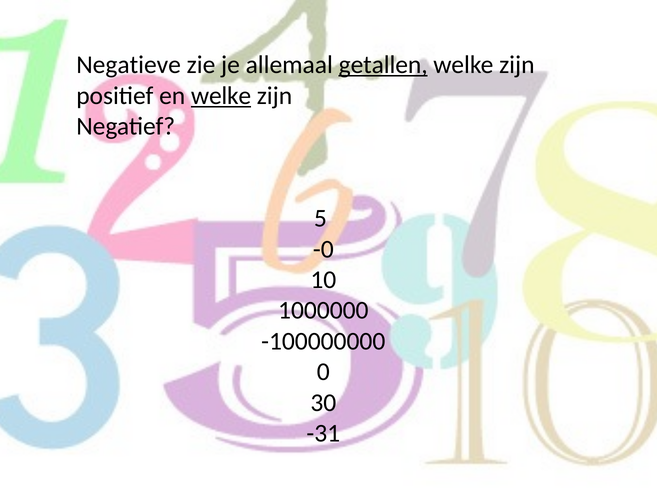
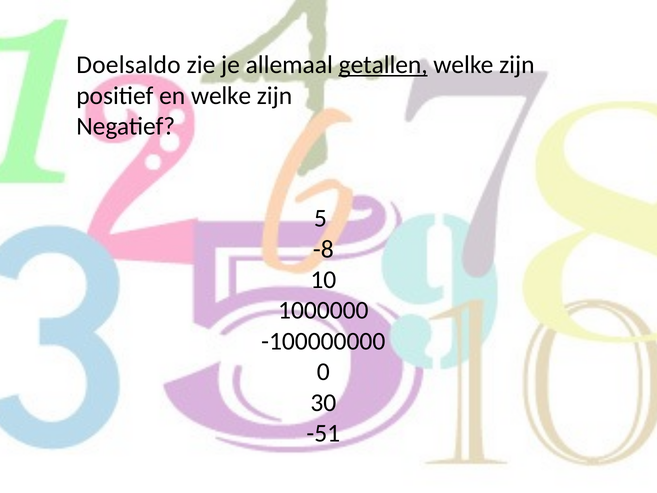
Negatieve: Negatieve -> Doelsaldo (128, 65)
welke underline: present -> none (221, 96)
-0: -0 -> -8 (323, 249)
-31: -31 -> -51 (323, 433)
